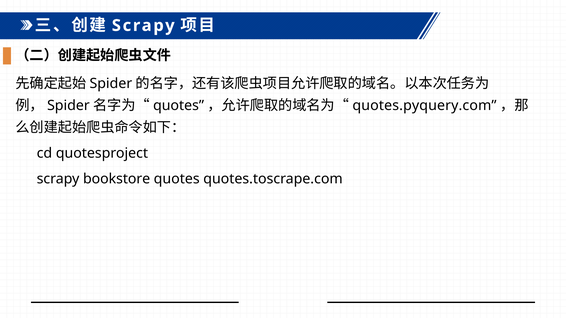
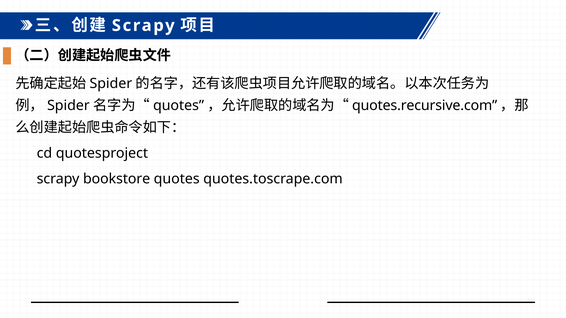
quotes.pyquery.com: quotes.pyquery.com -> quotes.recursive.com (425, 106)
